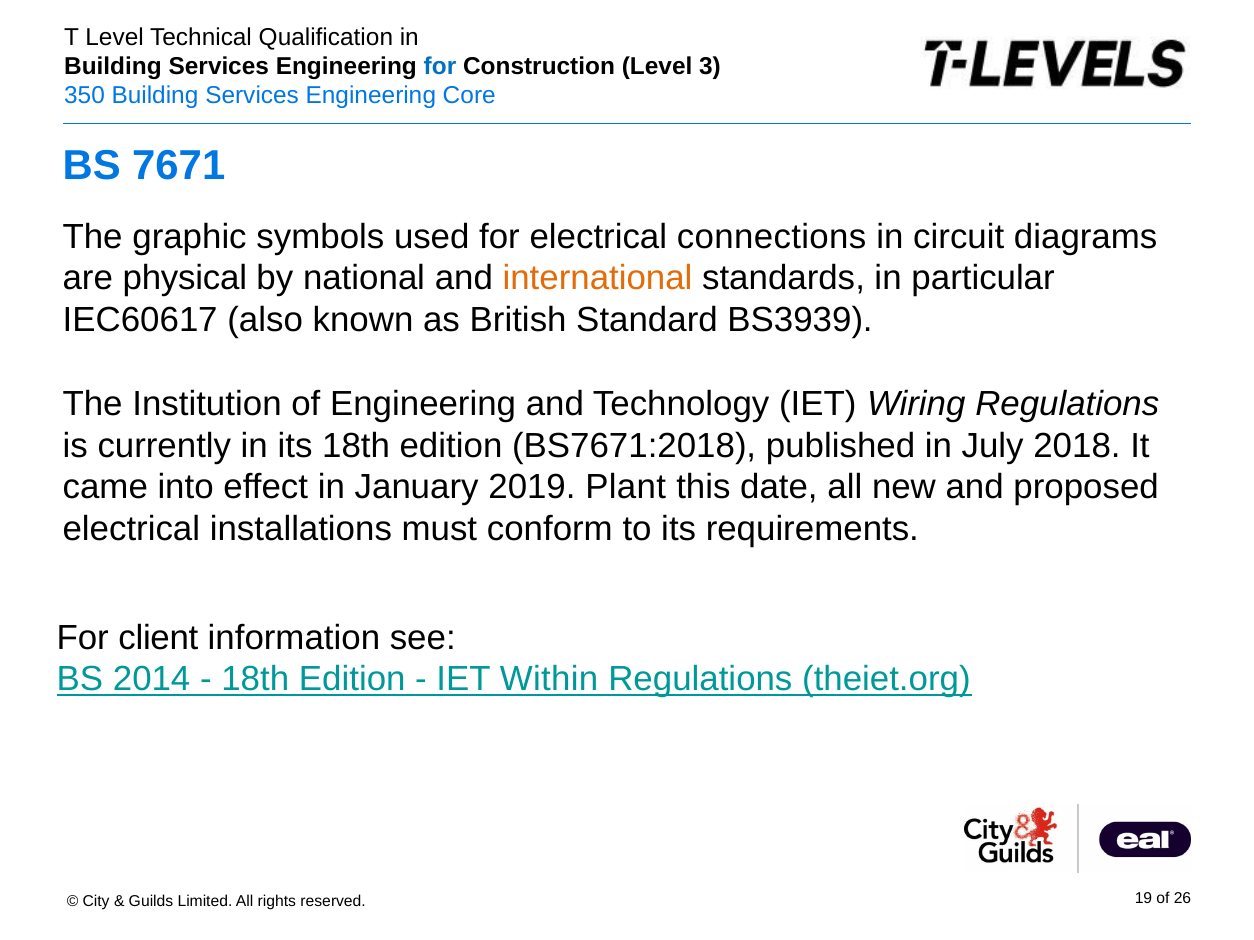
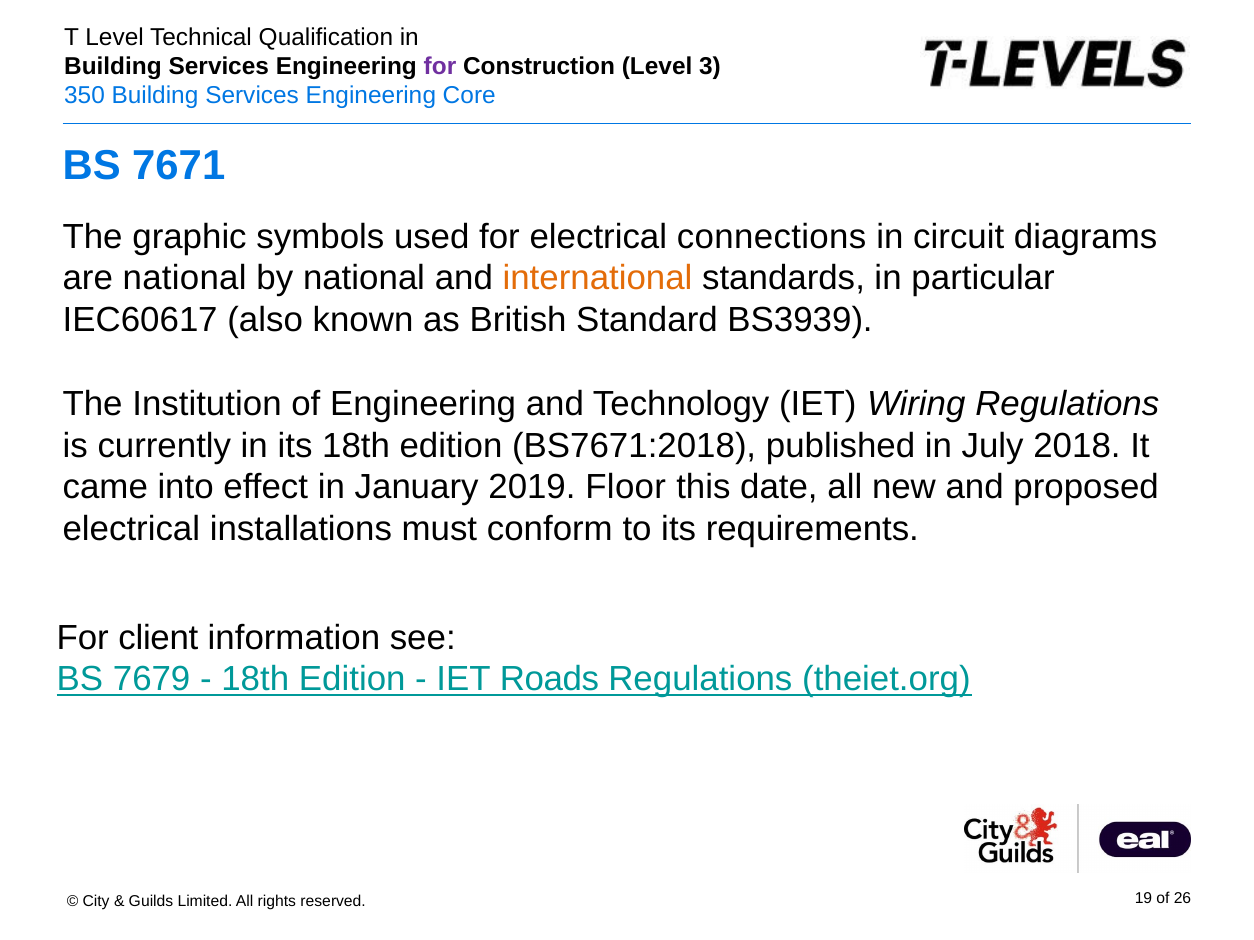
for colour: blue -> purple (440, 66)
are physical: physical -> national (185, 279)
Plant: Plant -> Floor (626, 488)
2014: 2014 -> 7679 (152, 680)
Within: Within -> Roads (549, 680)
